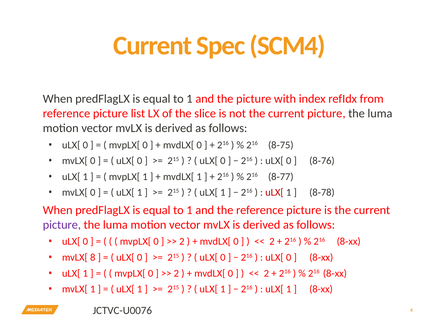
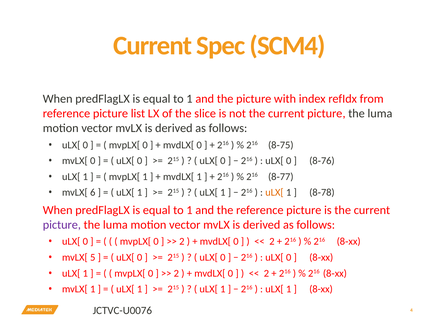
0: 0 -> 6 (93, 193)
uLX[ colour: red -> orange (274, 193)
mvLX[ 8: 8 -> 5 (93, 258)
